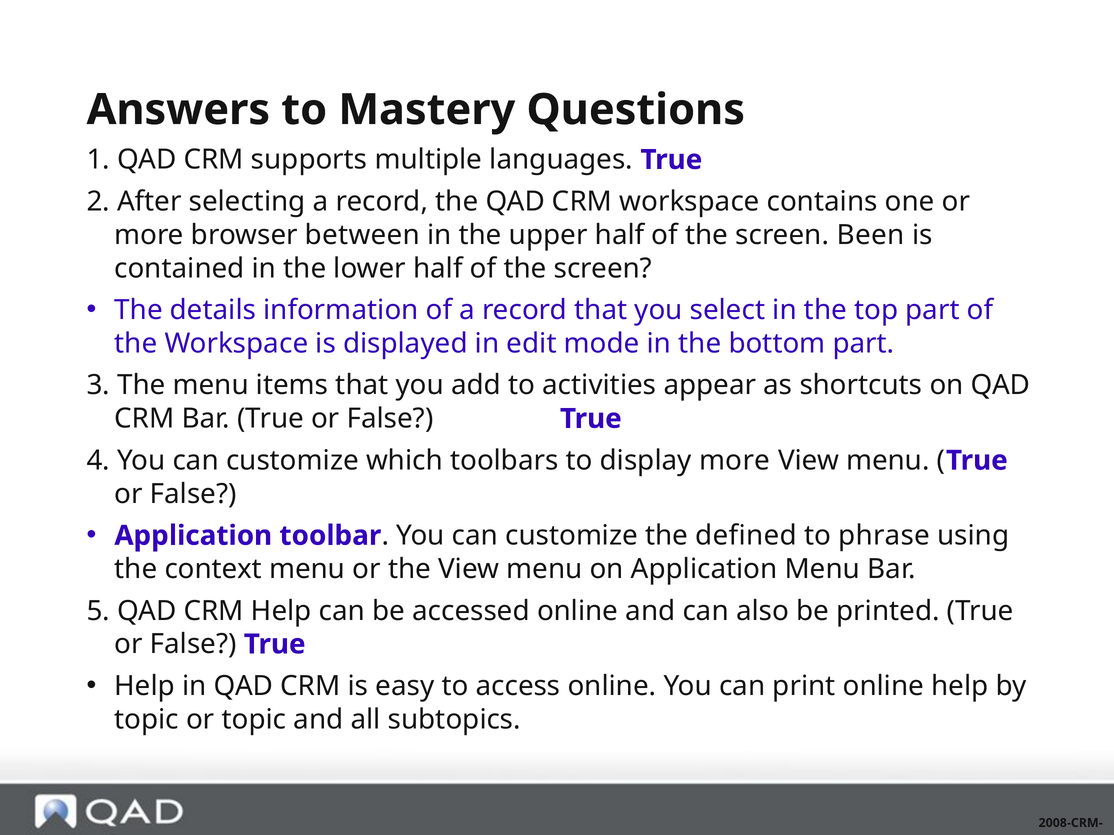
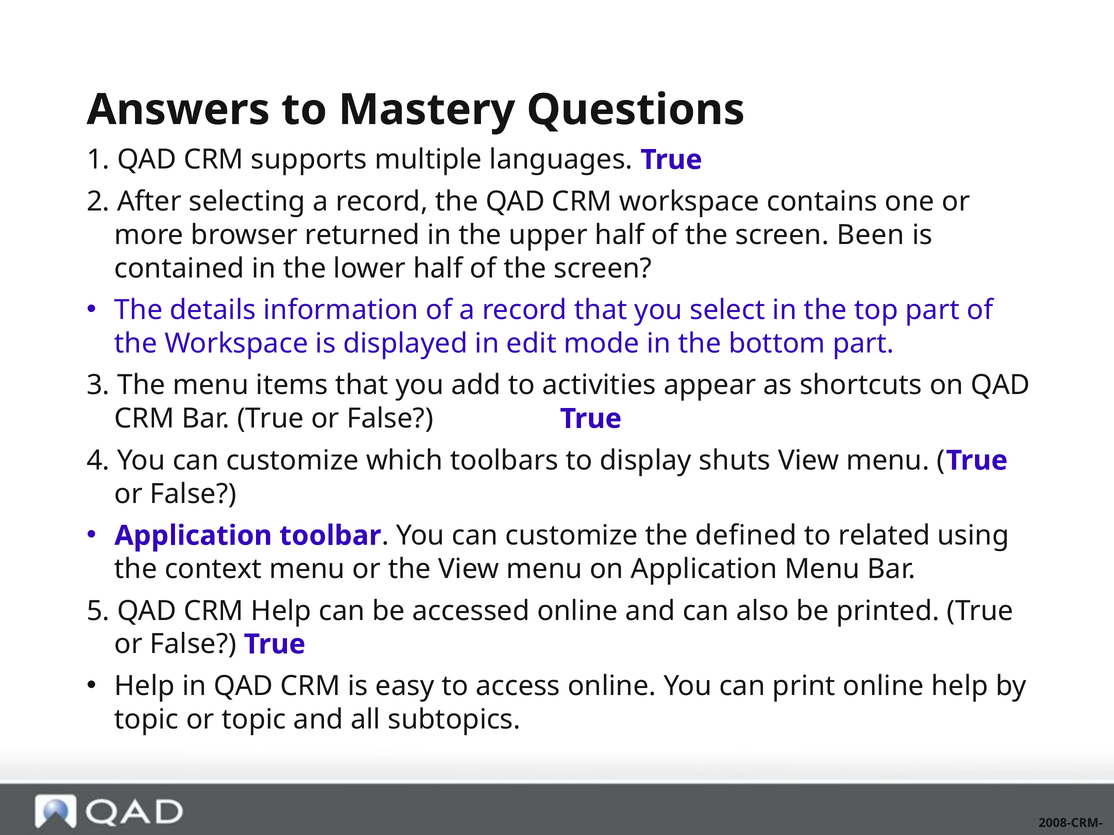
between: between -> returned (363, 235)
display more: more -> shuts (735, 461)
phrase: phrase -> related (884, 536)
